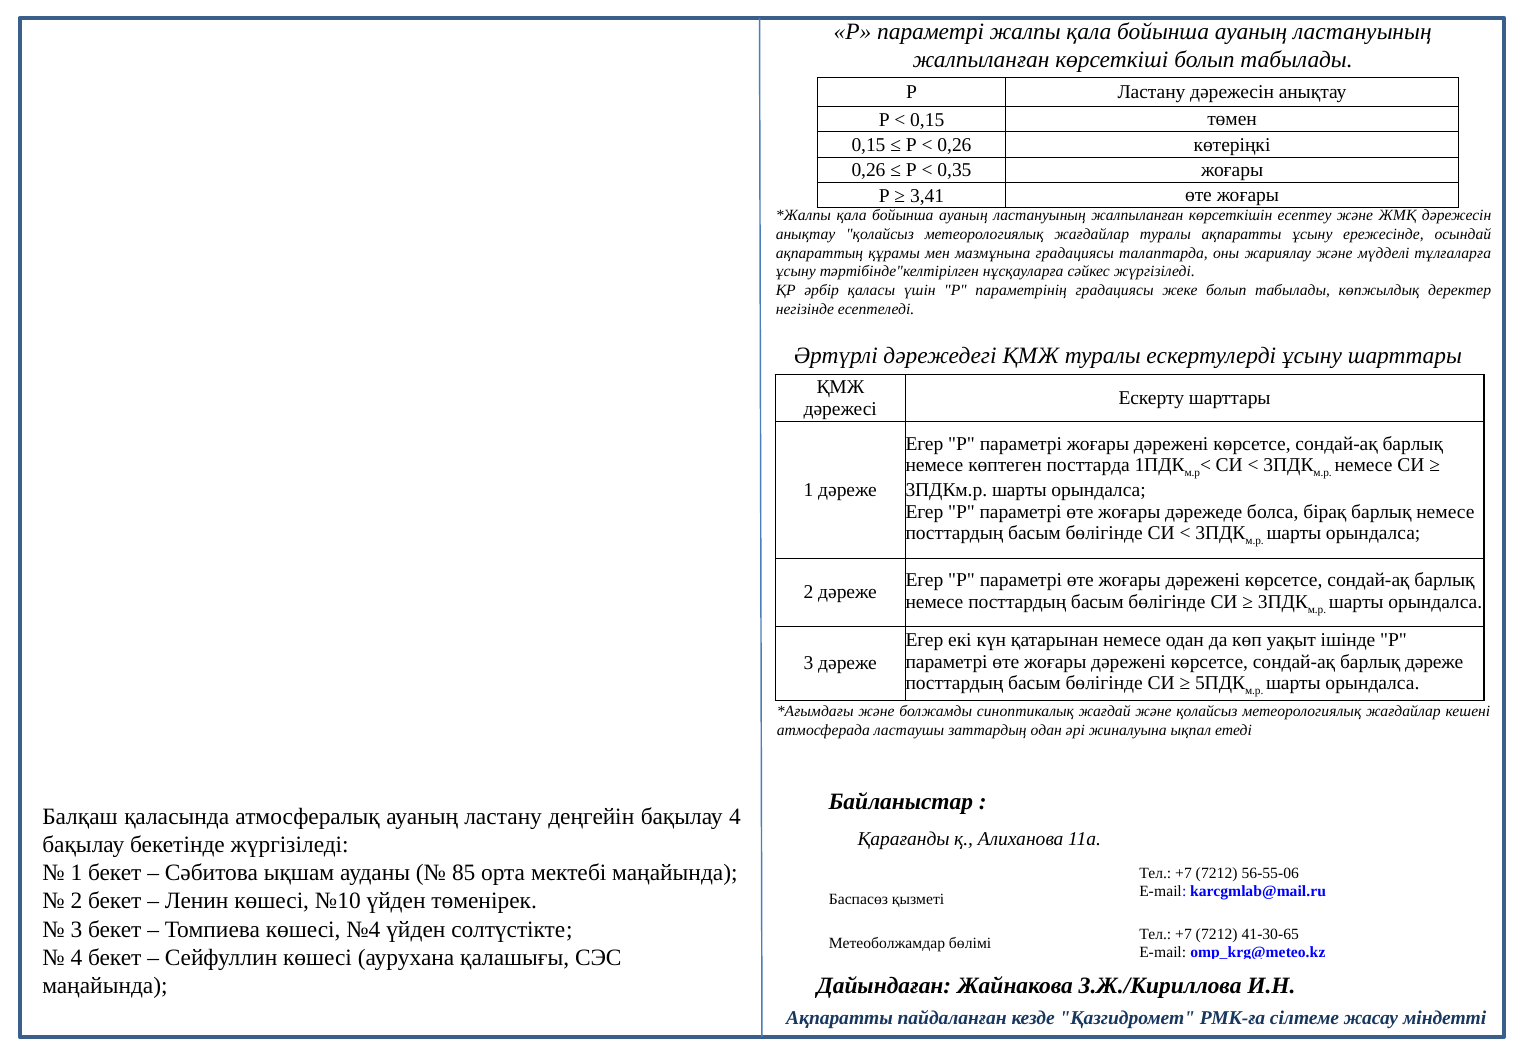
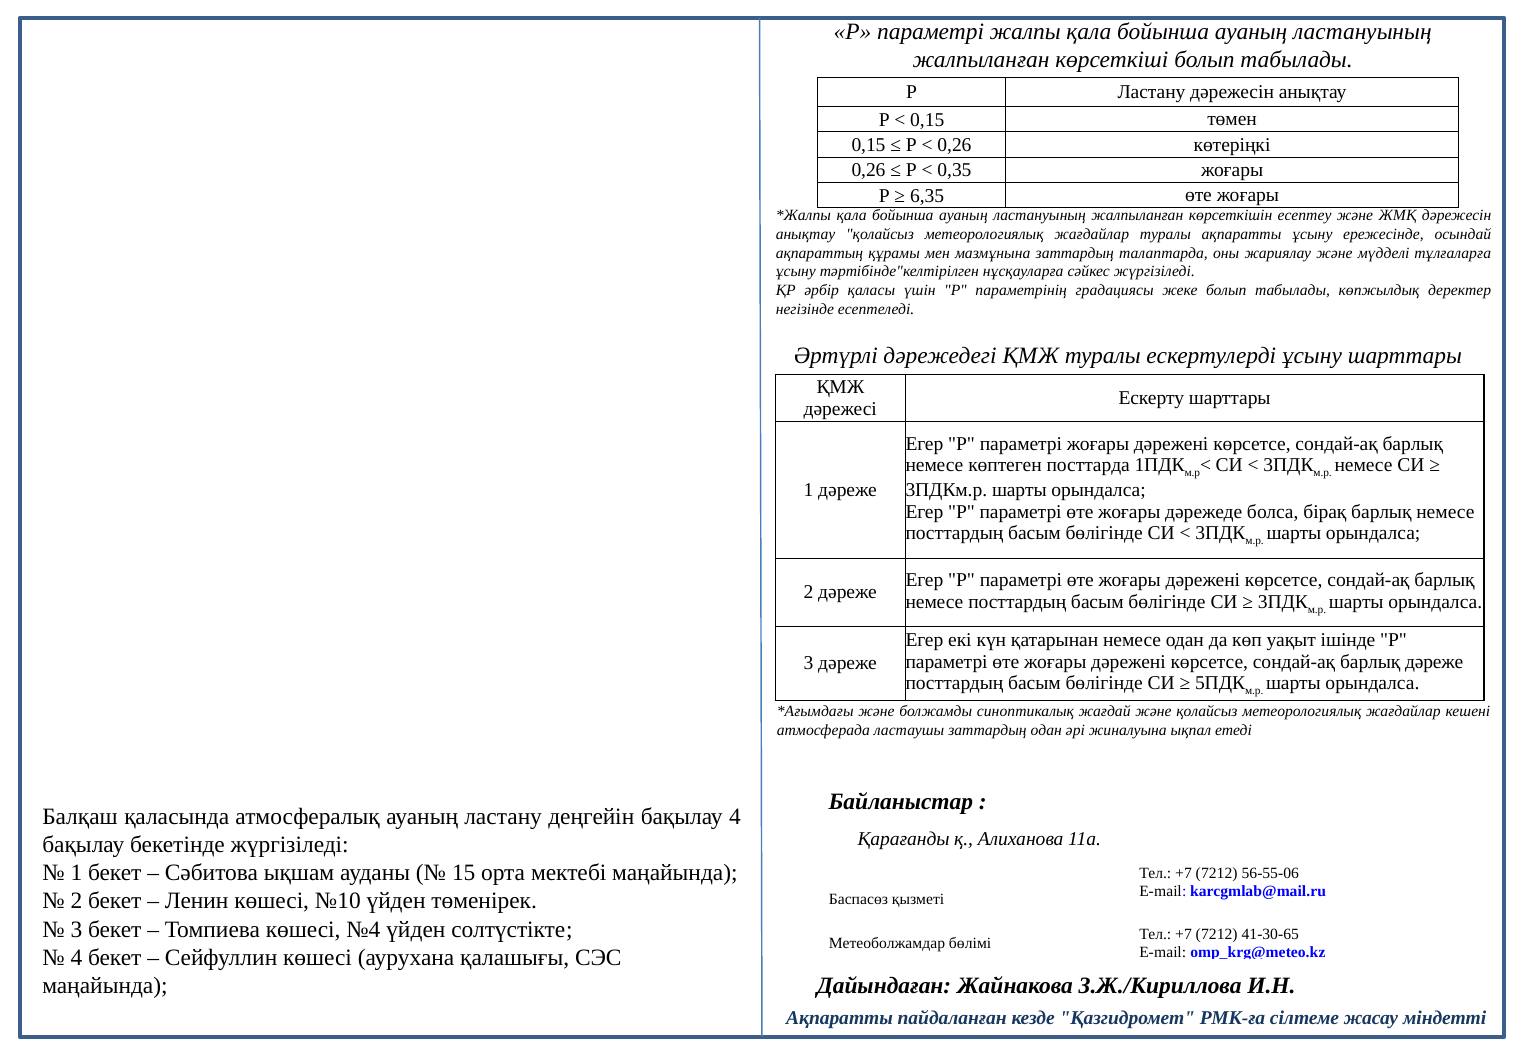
3,41: 3,41 -> 6,35 (927, 196)
мазмұнына градациясы: градациясы -> заттардың (1075, 253)
85: 85 -> 15 (464, 873)
